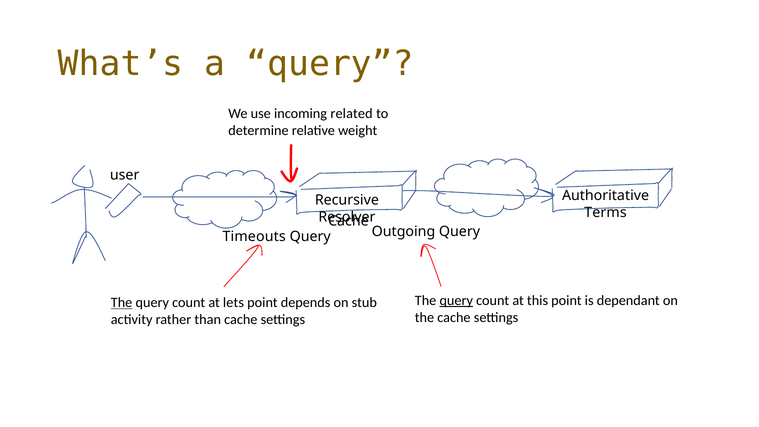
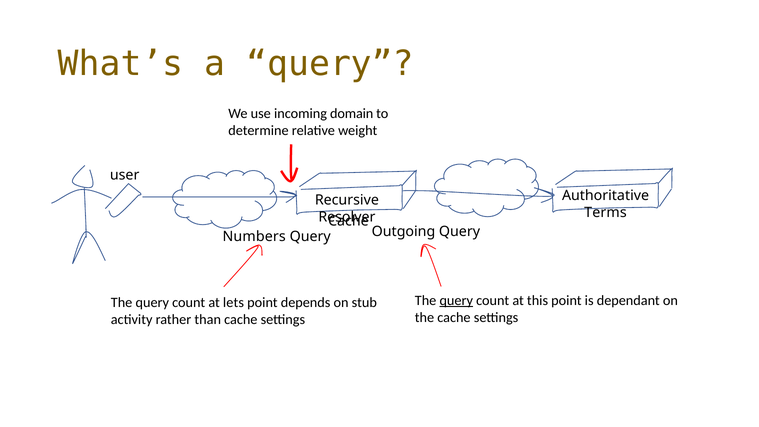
related: related -> domain (352, 114)
Timeouts: Timeouts -> Numbers (254, 237)
The underline: present -> none (122, 303)
